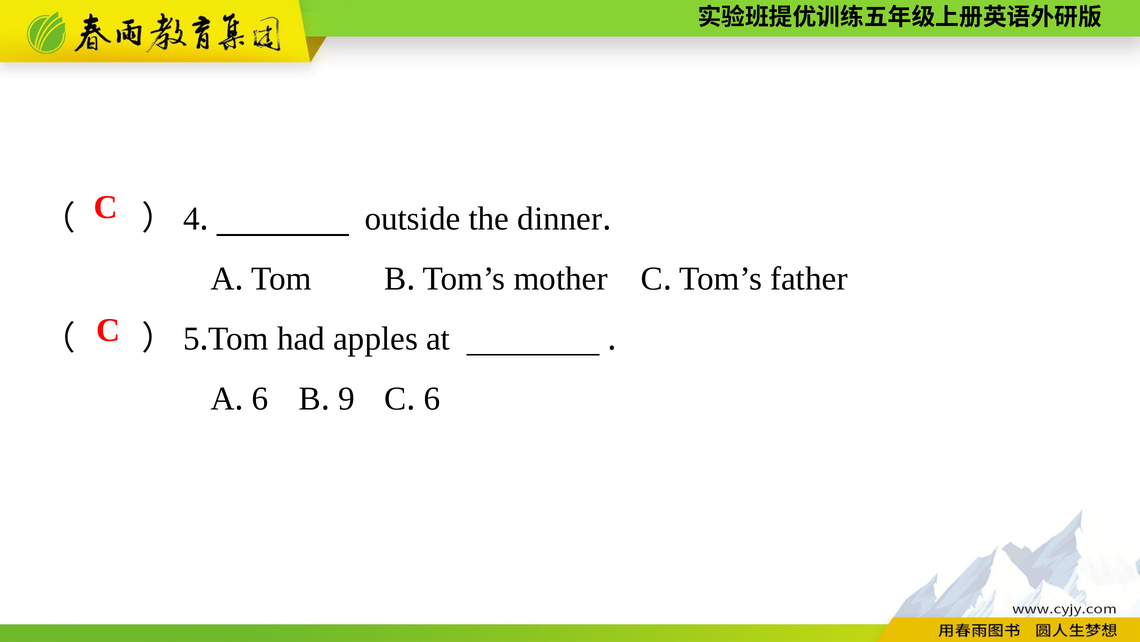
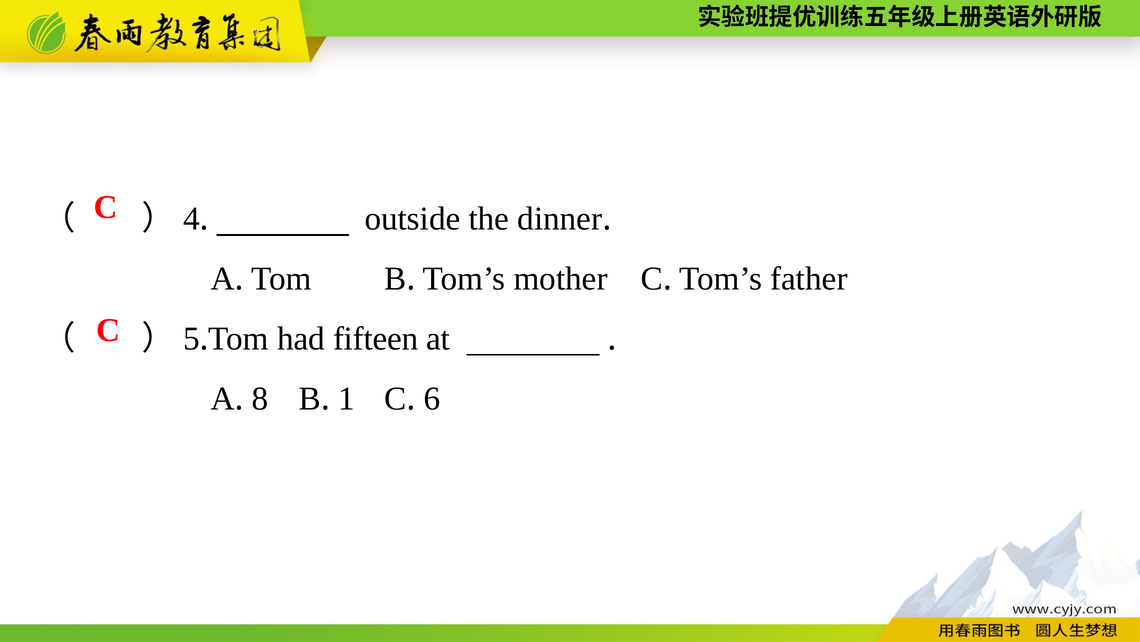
apples: apples -> fifteen (376, 339)
6: 6 -> 8 (260, 398)
9: 9 -> 1 (346, 398)
